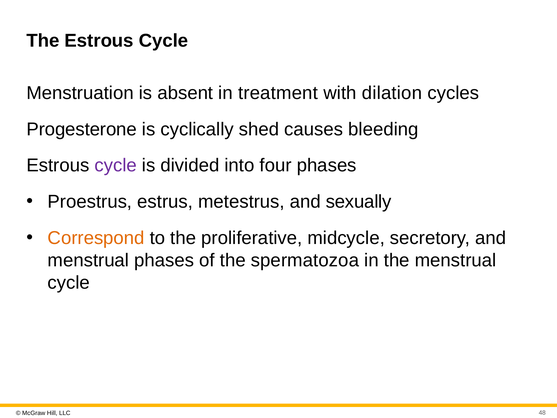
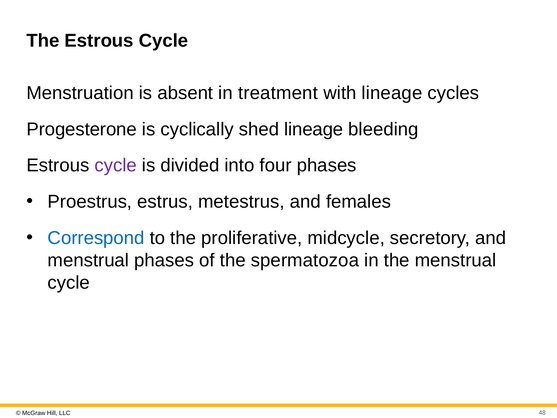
with dilation: dilation -> lineage (392, 93)
shed causes: causes -> lineage (314, 129)
sexually: sexually -> females (359, 202)
Correspond colour: orange -> blue (96, 238)
